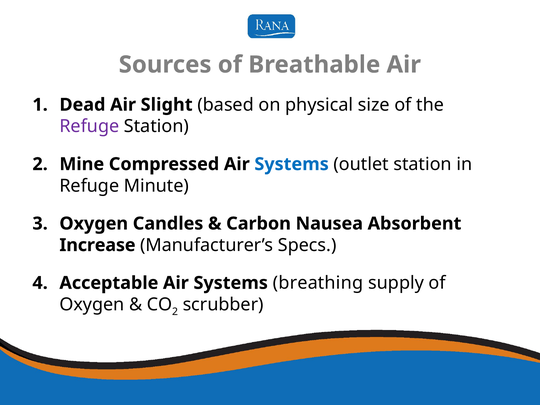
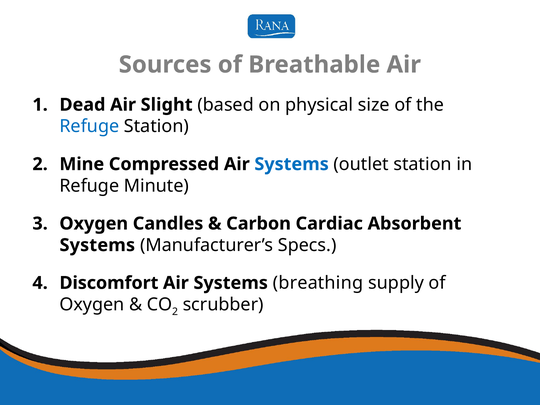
Refuge colour: purple -> blue (89, 126)
Nausea: Nausea -> Cardiac (329, 224)
Increase: Increase -> Systems (97, 245)
Acceptable: Acceptable -> Discomfort (109, 283)
